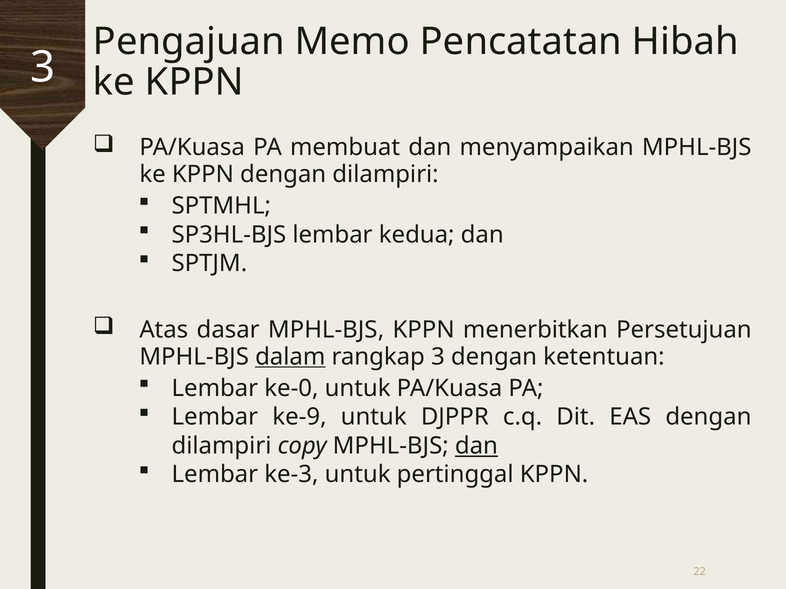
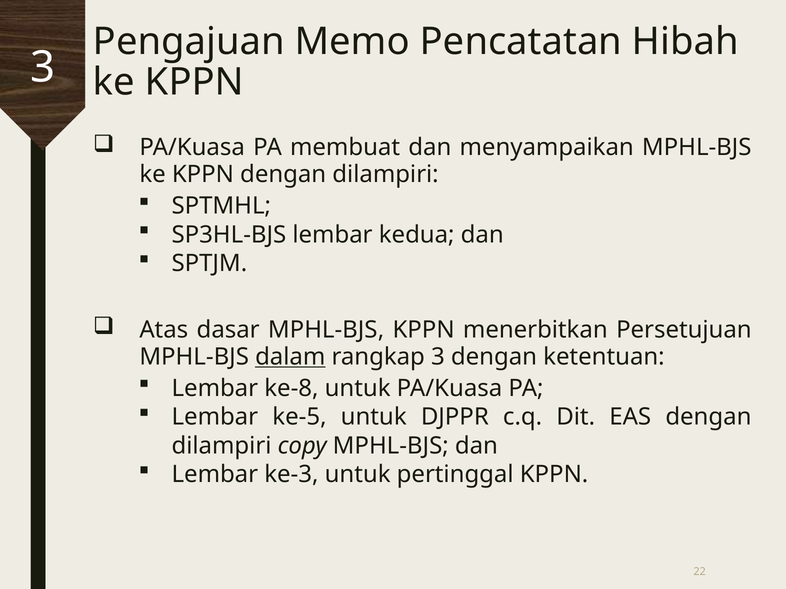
ke-0: ke-0 -> ke-8 (291, 389)
ke-9: ke-9 -> ke-5 (299, 417)
dan underline: present -> none (476, 446)
